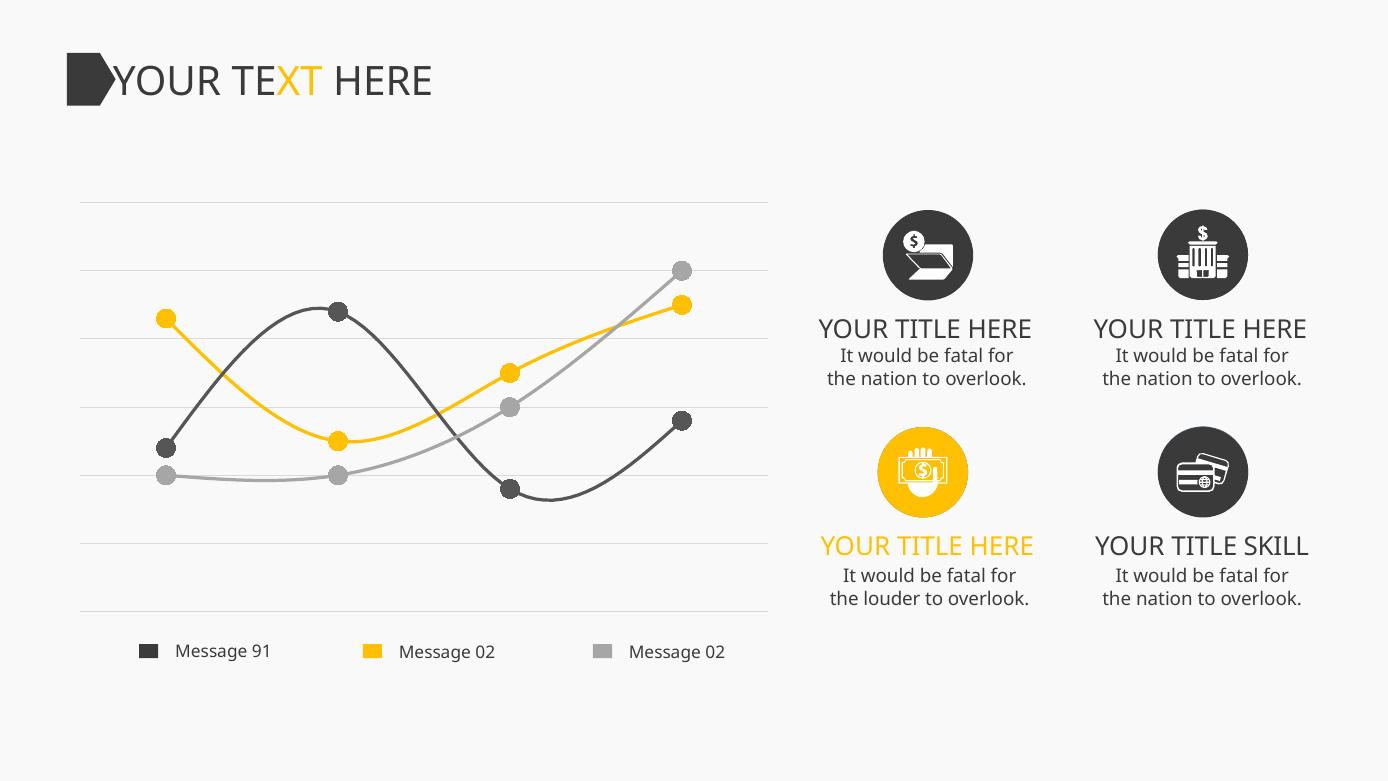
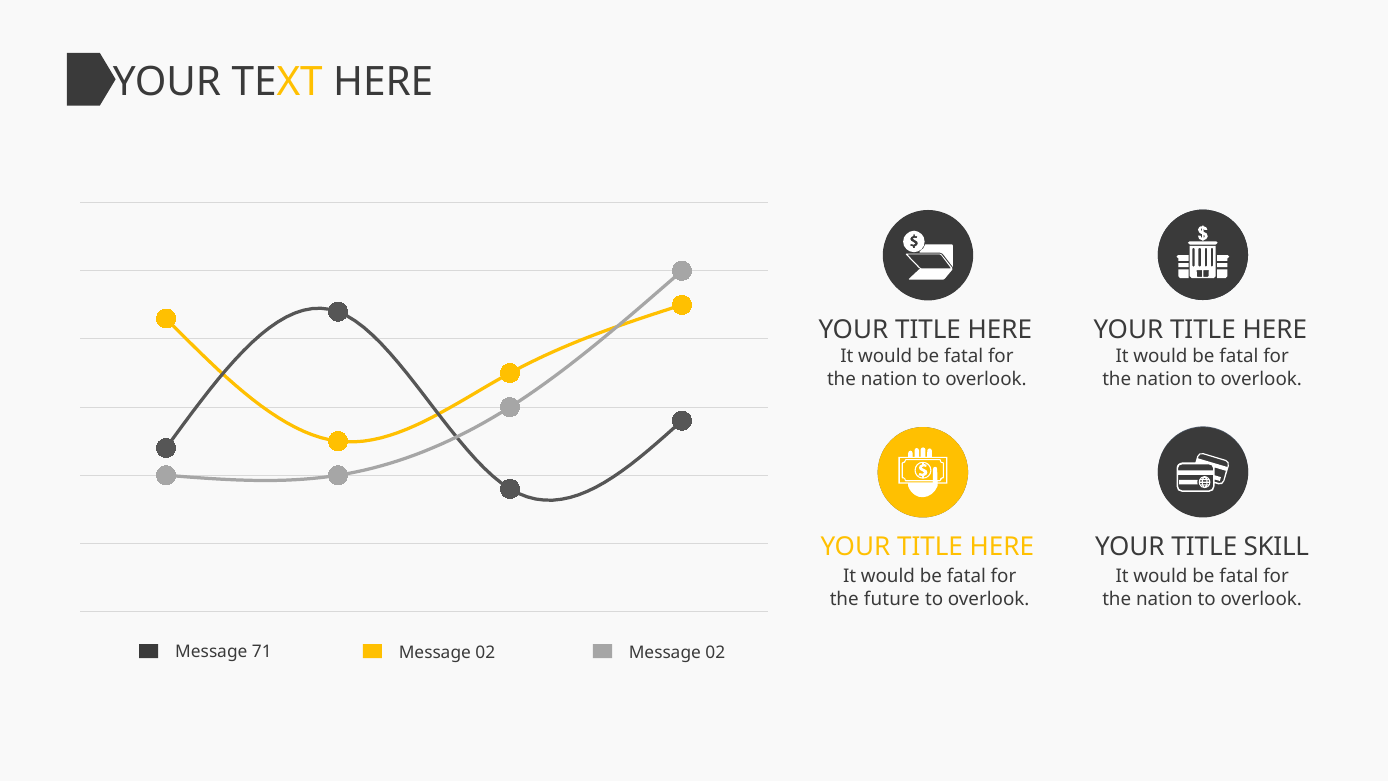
louder: louder -> future (892, 599)
91: 91 -> 71 (262, 651)
